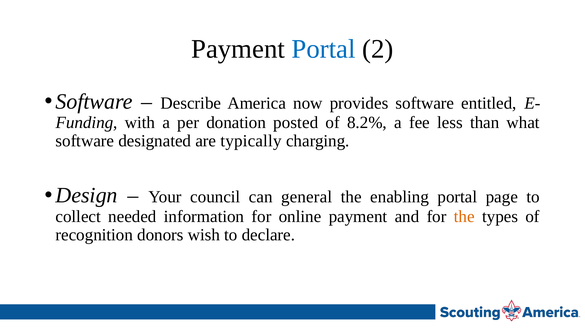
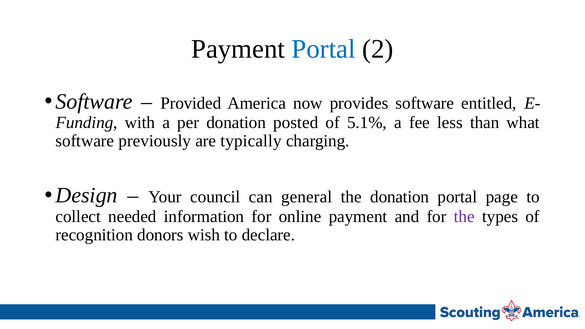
Describe: Describe -> Provided (191, 103)
8.2%: 8.2% -> 5.1% (367, 123)
designated: designated -> previously (155, 141)
the enabling: enabling -> donation (400, 197)
the colour: orange -> purple (464, 216)
